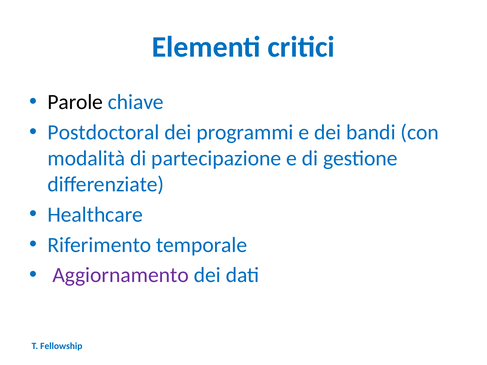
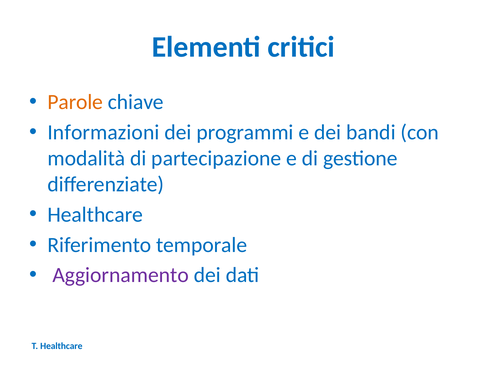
Parole colour: black -> orange (75, 102)
Postdoctoral: Postdoctoral -> Informazioni (103, 132)
T Fellowship: Fellowship -> Healthcare (61, 346)
